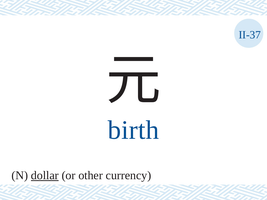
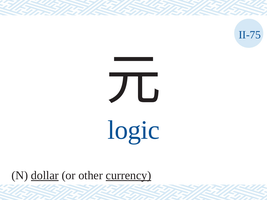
II-37: II-37 -> II-75 (250, 35)
birth: birth -> logic (134, 130)
currency underline: none -> present (128, 176)
